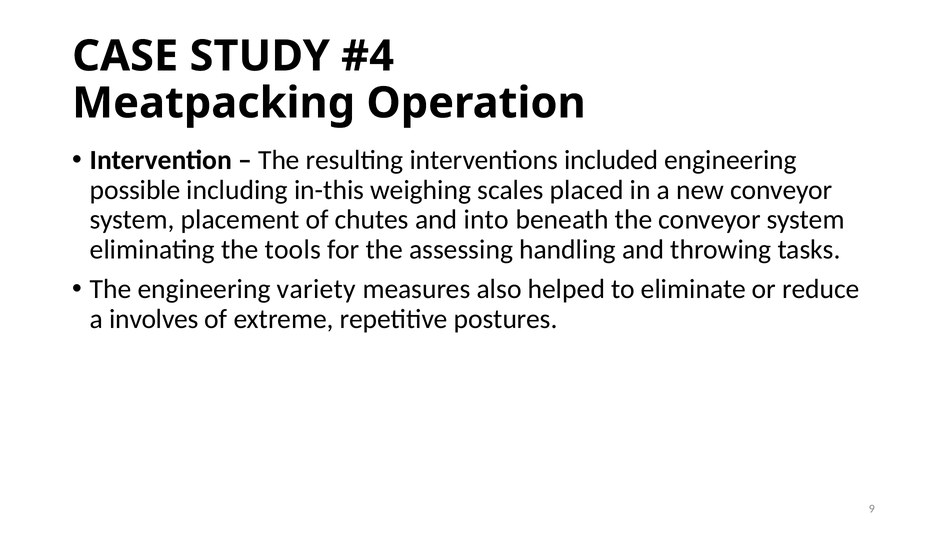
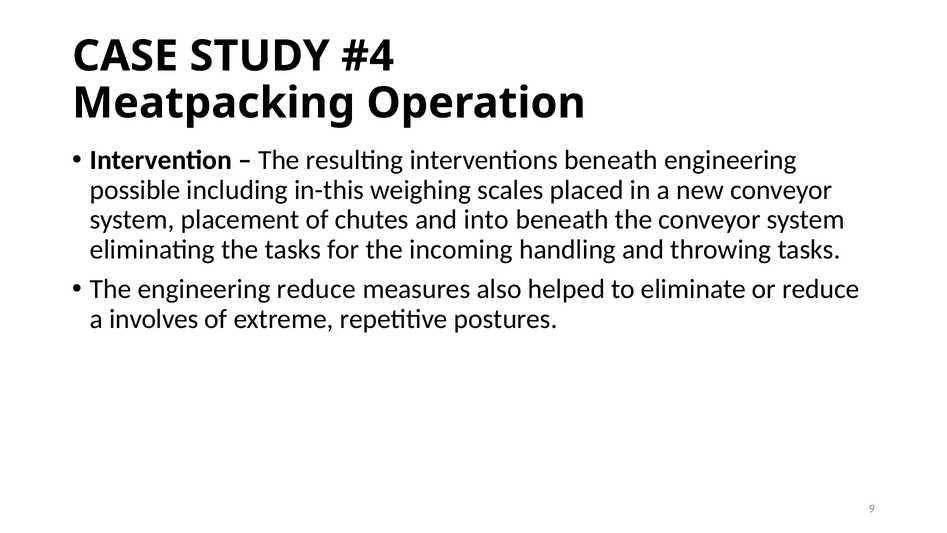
interventions included: included -> beneath (611, 160)
the tools: tools -> tasks (293, 249)
assessing: assessing -> incoming (461, 249)
engineering variety: variety -> reduce (316, 289)
